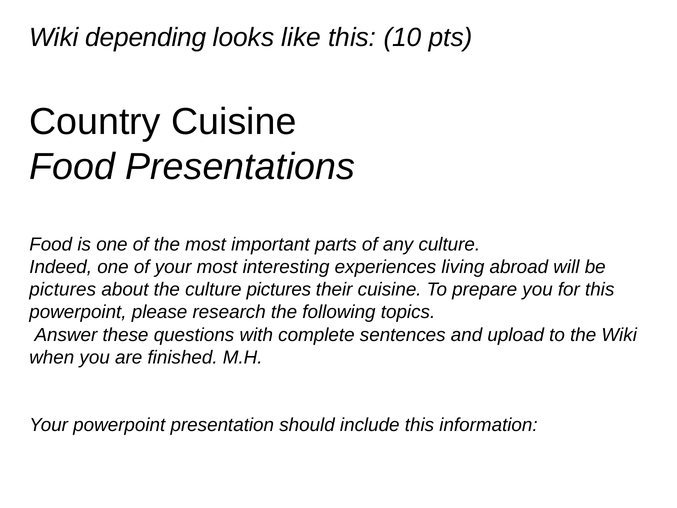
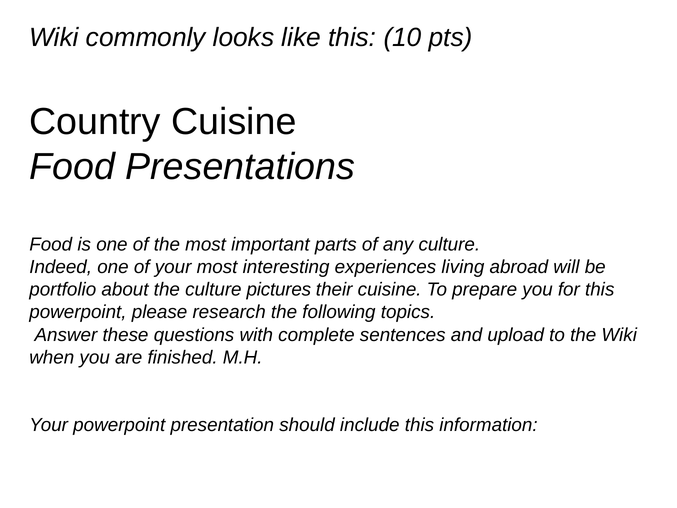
depending: depending -> commonly (146, 37)
pictures: pictures -> portfolio (63, 290)
